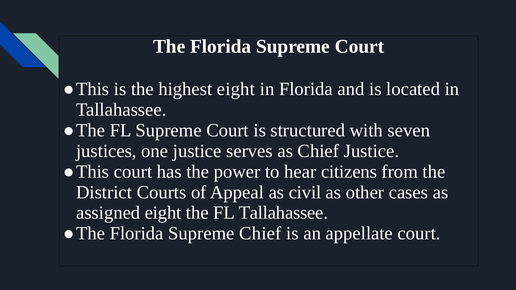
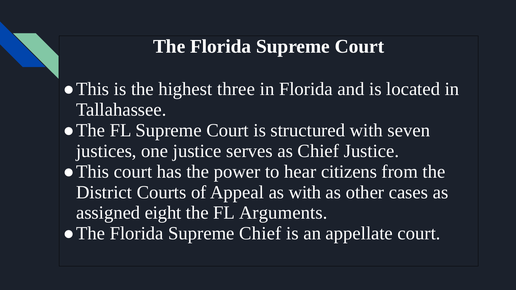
highest eight: eight -> three (236, 89)
as civil: civil -> with (305, 192)
FL Tallahassee: Tallahassee -> Arguments (283, 213)
